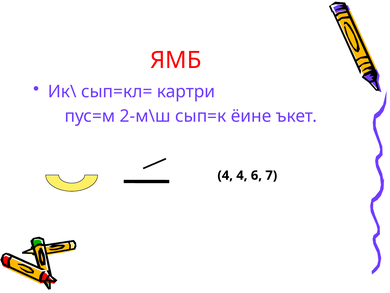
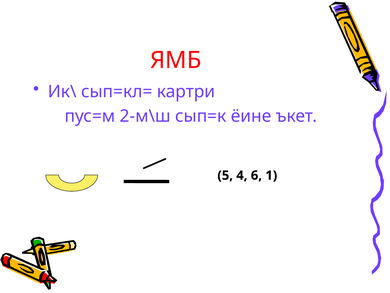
4: 4 -> 5 (225, 175)
7: 7 -> 1 (271, 175)
